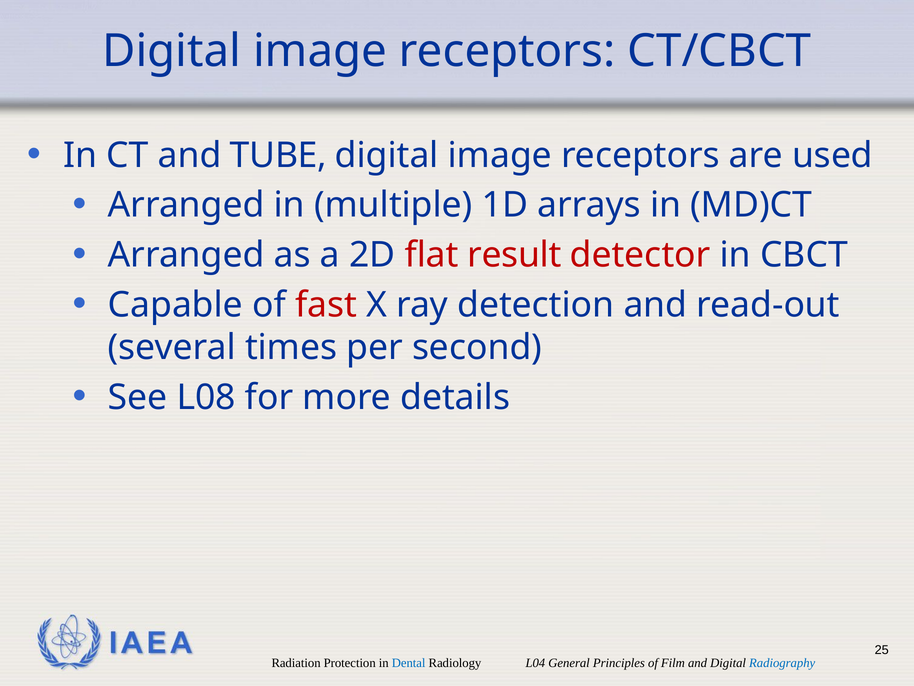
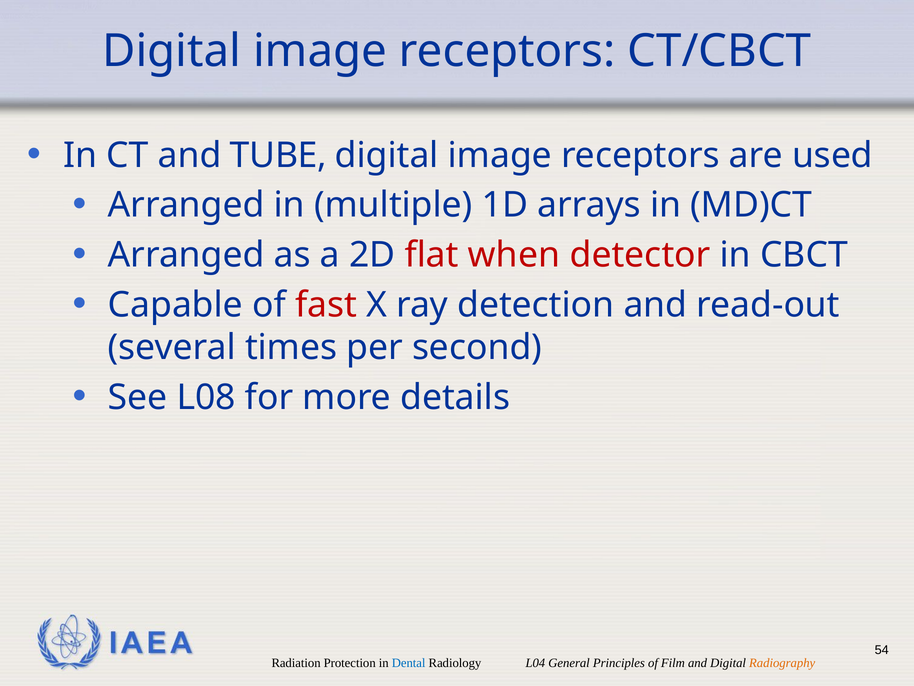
result: result -> when (514, 255)
25: 25 -> 54 (882, 650)
Radiography colour: blue -> orange (782, 662)
